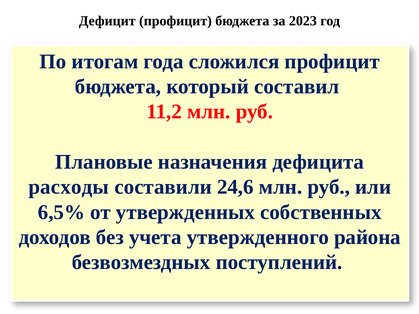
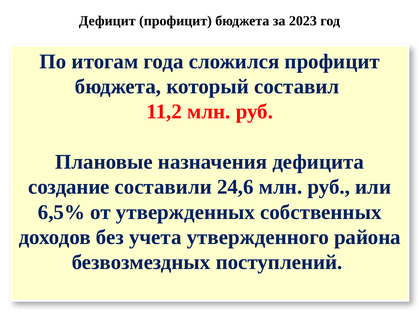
расходы: расходы -> создание (69, 187)
